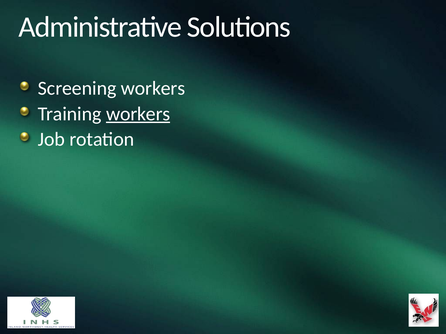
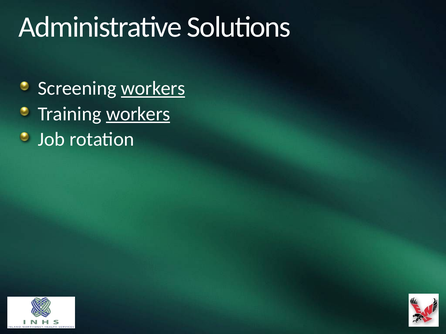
workers underline: none -> present (153, 89)
